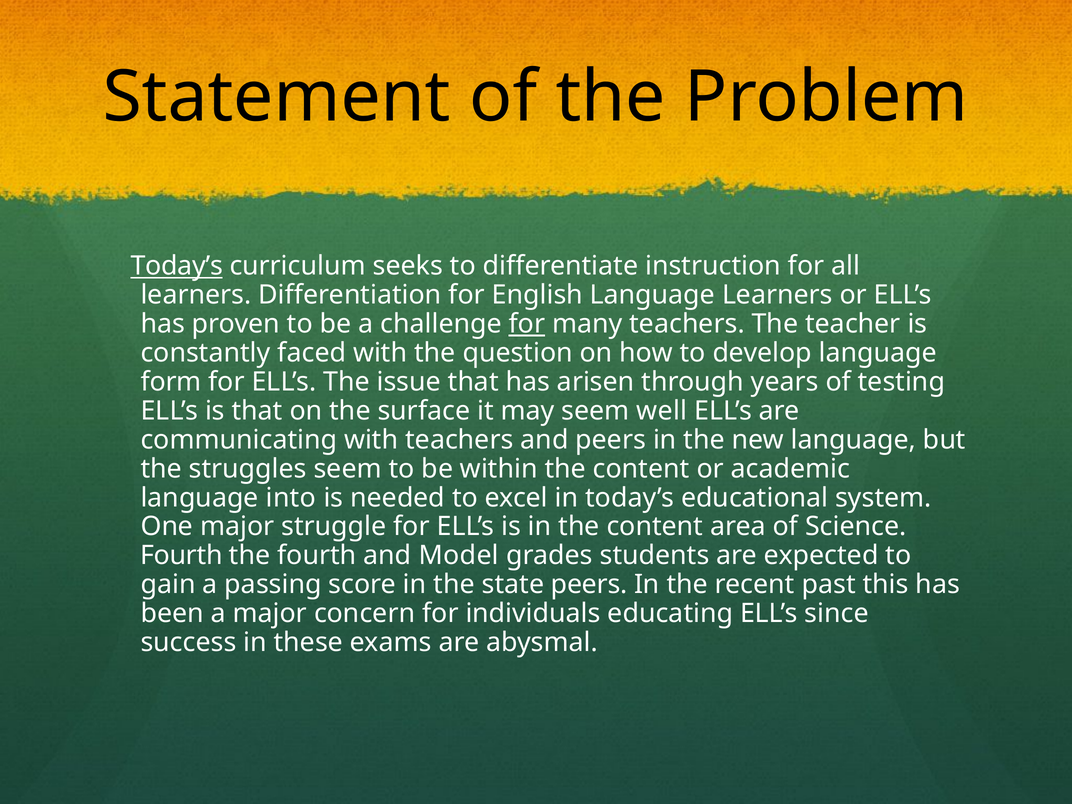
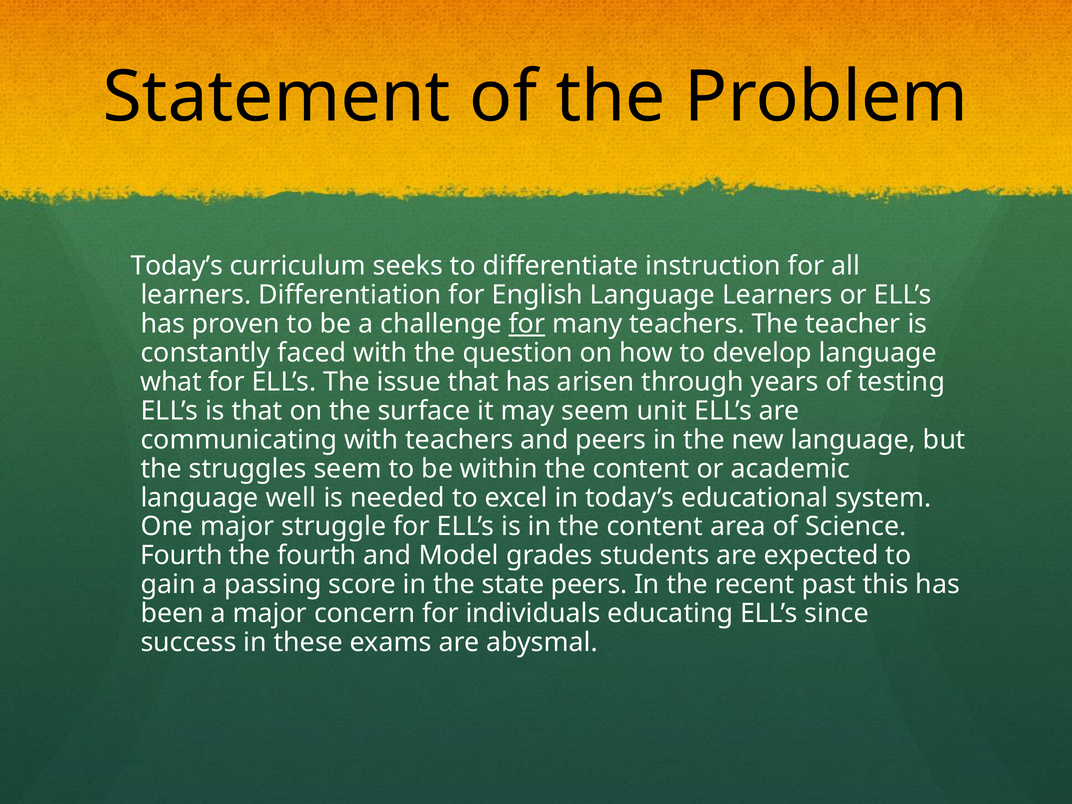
Today’s underline: present -> none (177, 266)
form: form -> what (171, 382)
well: well -> unit (662, 411)
into: into -> well (291, 498)
